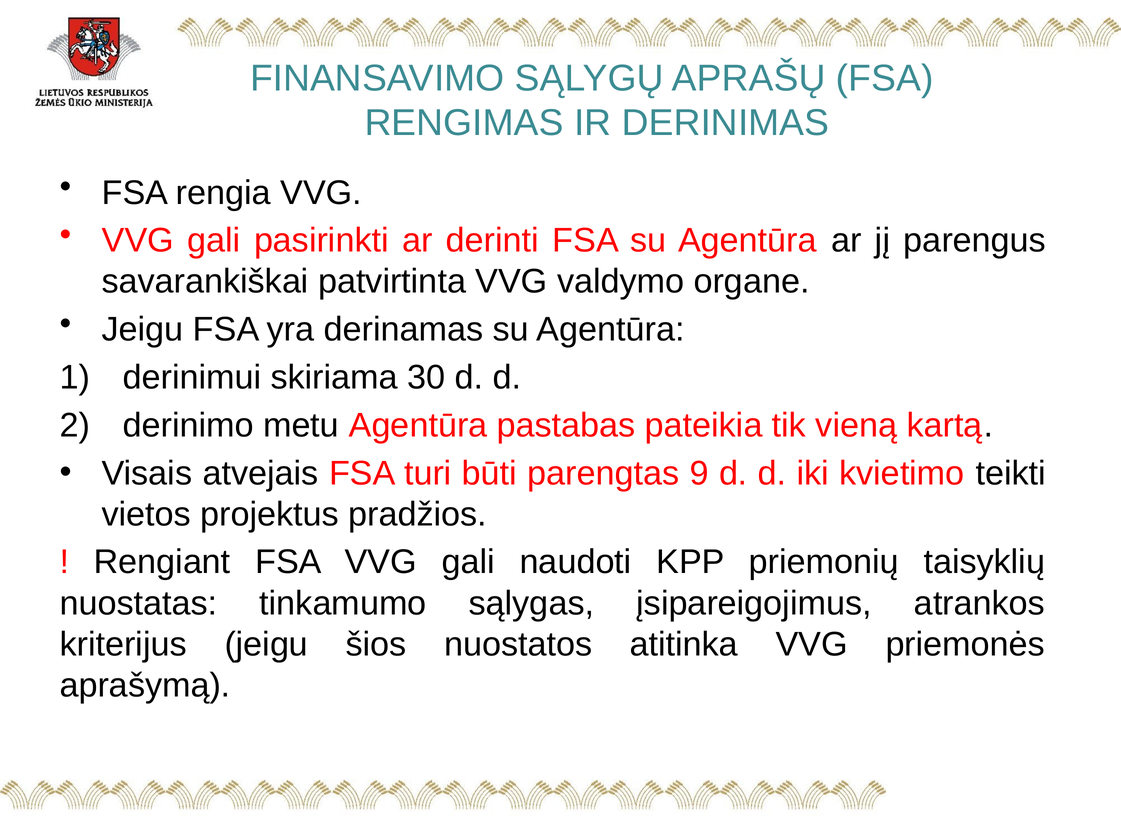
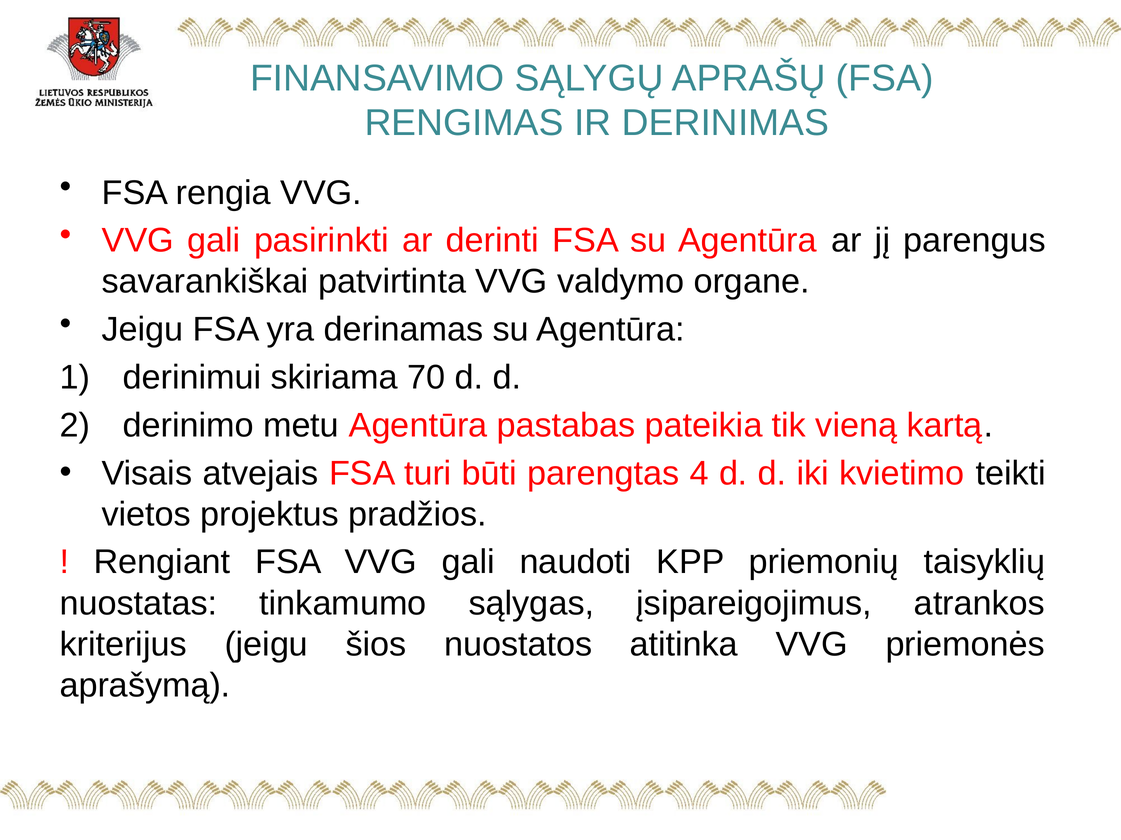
30: 30 -> 70 (426, 378)
9: 9 -> 4 (699, 474)
